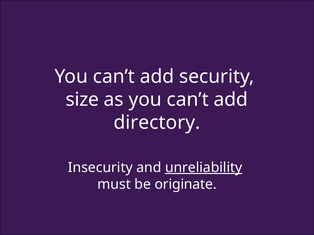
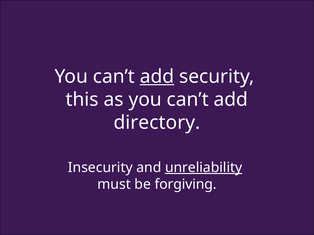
add underline: none -> present (157, 77)
size: size -> this (82, 100)
originate: originate -> forgiving (186, 185)
